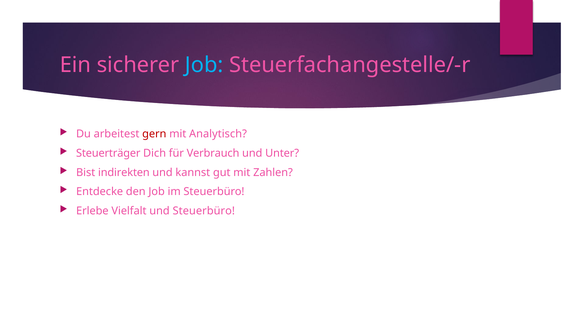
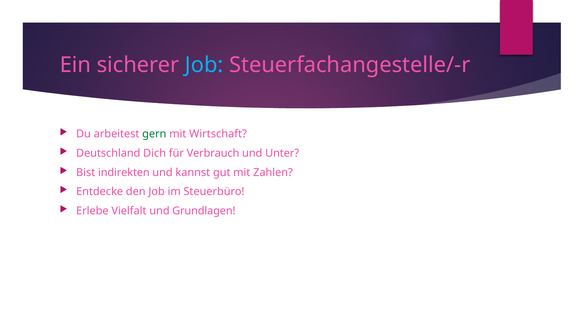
gern colour: red -> green (154, 134)
Analytisch: Analytisch -> Wirtschaft (218, 134)
Steuerträger: Steuerträger -> Deutschland (108, 153)
und Steuerbüro: Steuerbüro -> Grundlagen (204, 211)
